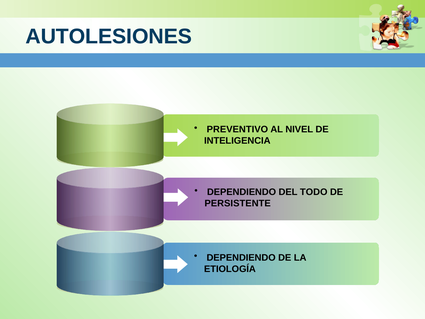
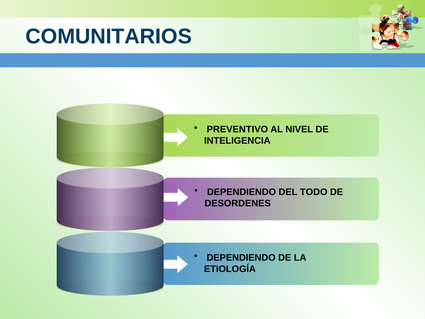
AUTOLESIONES: AUTOLESIONES -> COMUNITARIOS (109, 37)
PERSISTENTE: PERSISTENTE -> DESORDENES (238, 203)
